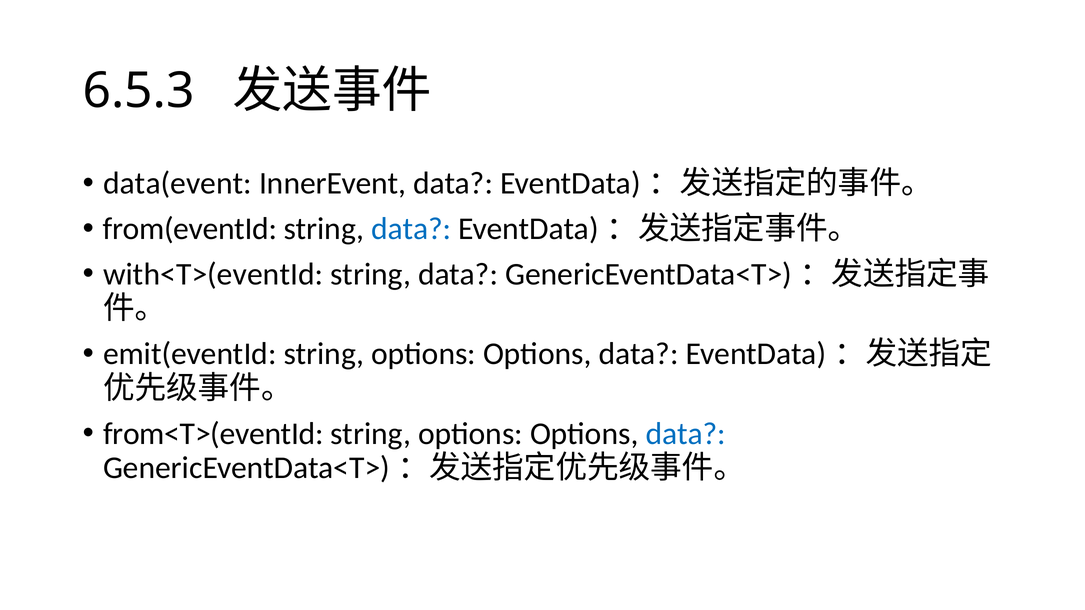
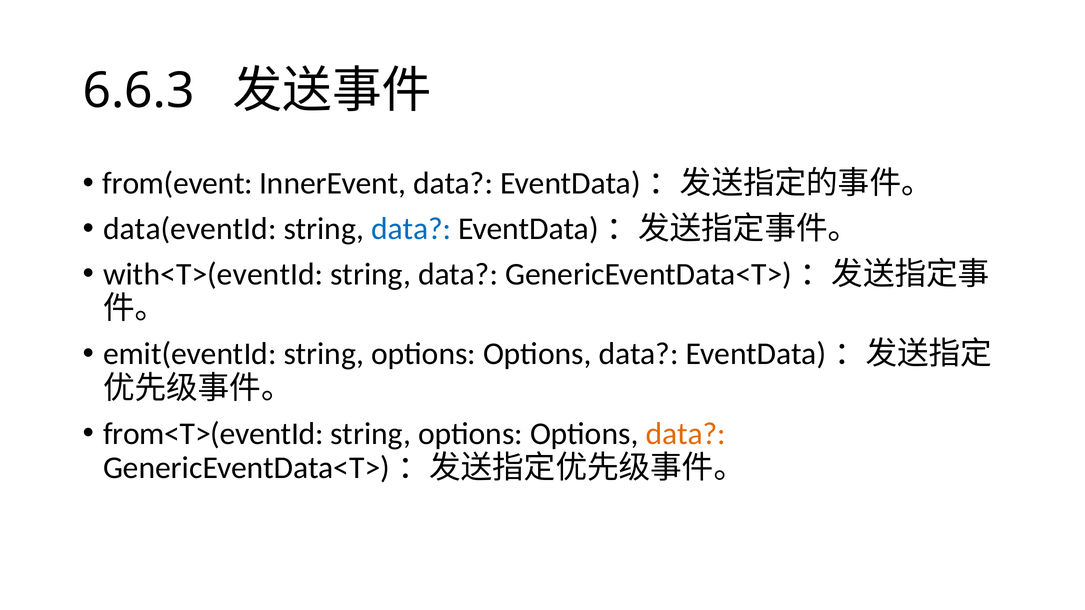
6.5.3: 6.5.3 -> 6.6.3 (139, 91)
data(event: data(event -> from(event (178, 183)
from(eventId: from(eventId -> data(eventId (190, 229)
data colour: blue -> orange (686, 434)
